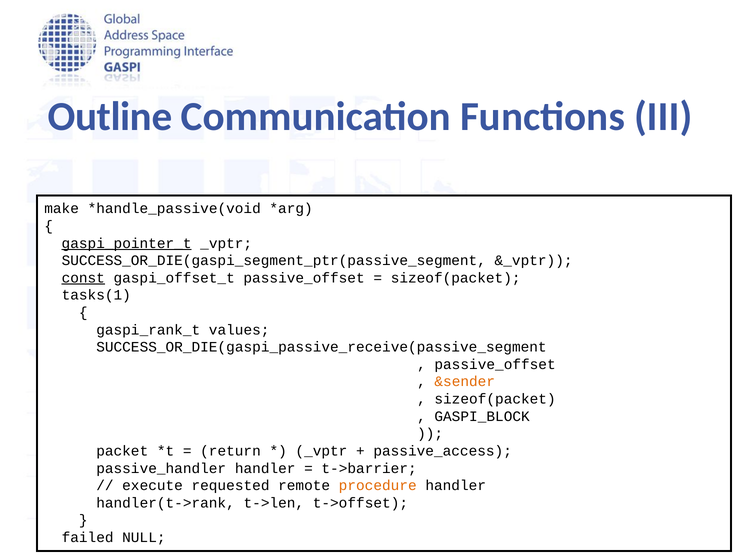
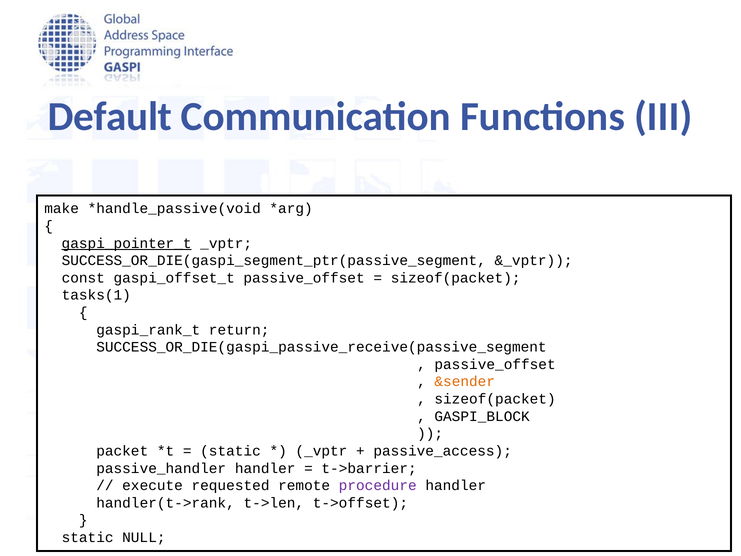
Outline: Outline -> Default (110, 116)
const underline: present -> none (83, 278)
values: values -> return (239, 330)
return: return -> static (231, 451)
procedure colour: orange -> purple (378, 485)
failed: failed -> static (88, 537)
